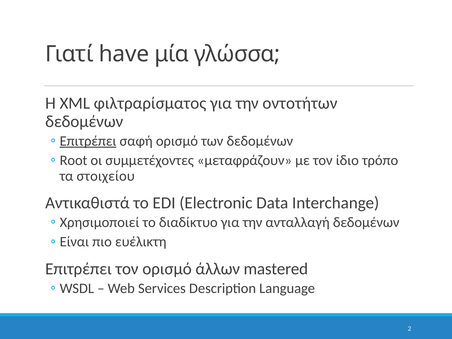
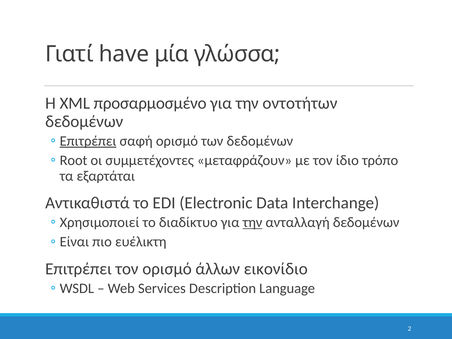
φιλτραρίσματος: φιλτραρίσματος -> προσαρμοσμένο (150, 103)
στοιχείου: στοιχείου -> εξαρτάται (106, 176)
την underline: none -> present (253, 222)
mastered: mastered -> εικονίδιο (276, 269)
